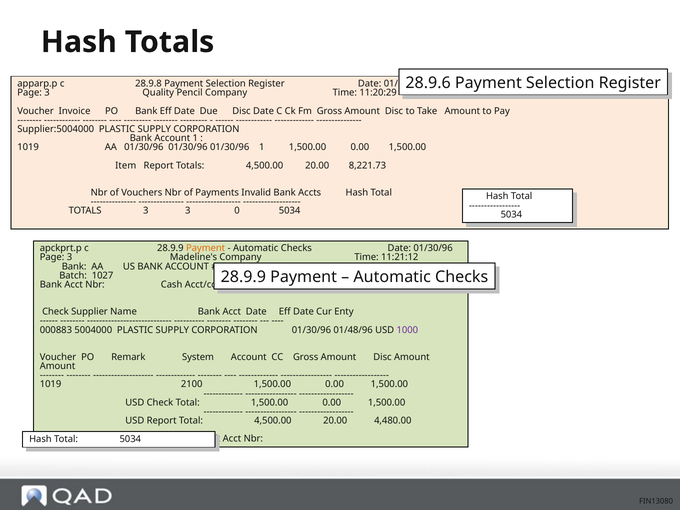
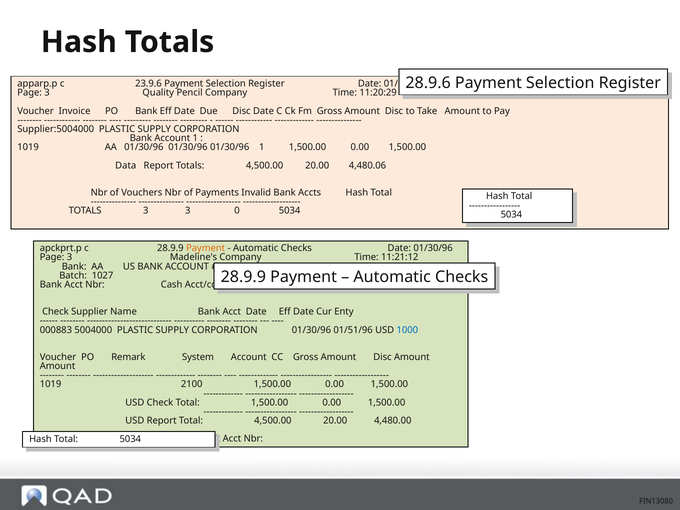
28.9.8: 28.9.8 -> 23.9.6 (149, 84)
Item: Item -> Data (126, 165)
8,221.73: 8,221.73 -> 4,480.06 (367, 165)
01/48/96: 01/48/96 -> 01/51/96 (353, 330)
1000 colour: purple -> blue (407, 330)
